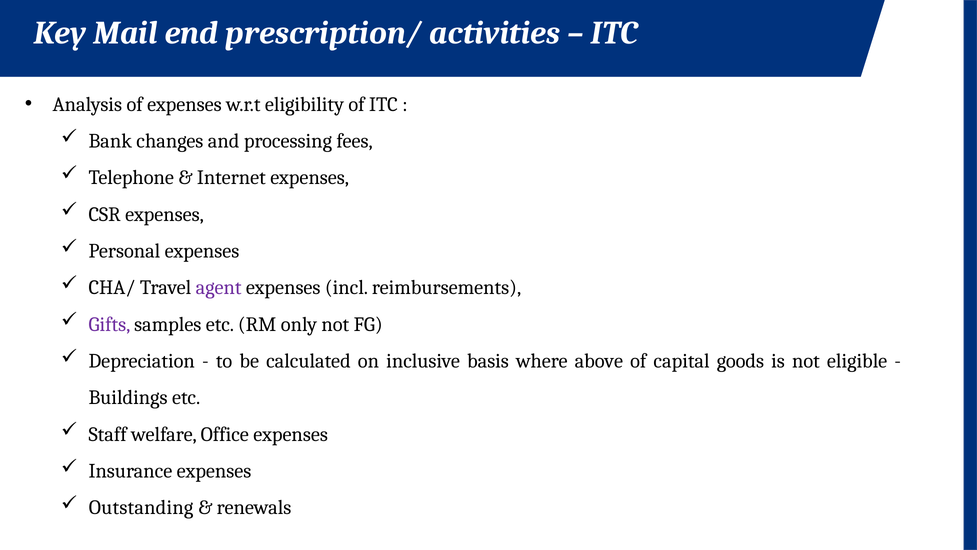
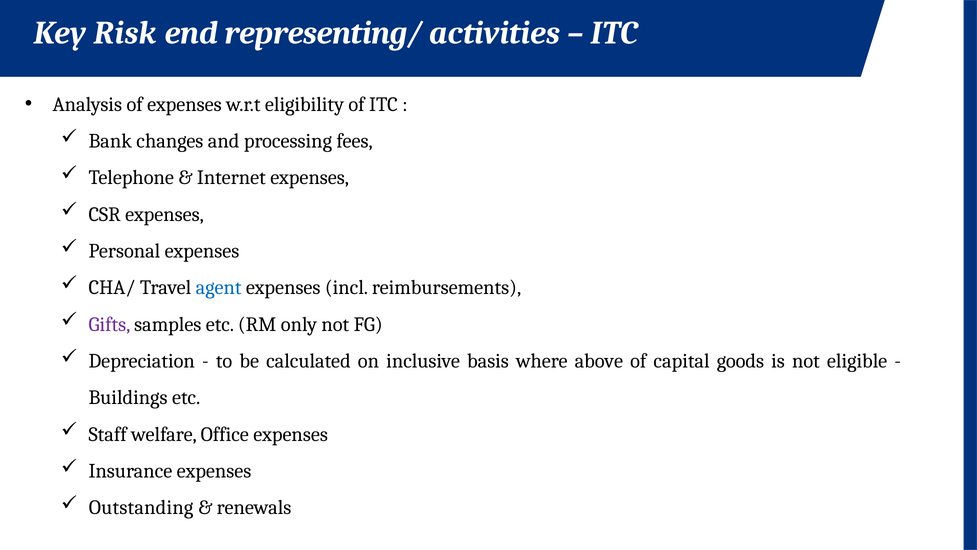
Mail: Mail -> Risk (125, 33)
prescription/: prescription/ -> representing/ (324, 33)
agent colour: purple -> blue (219, 288)
